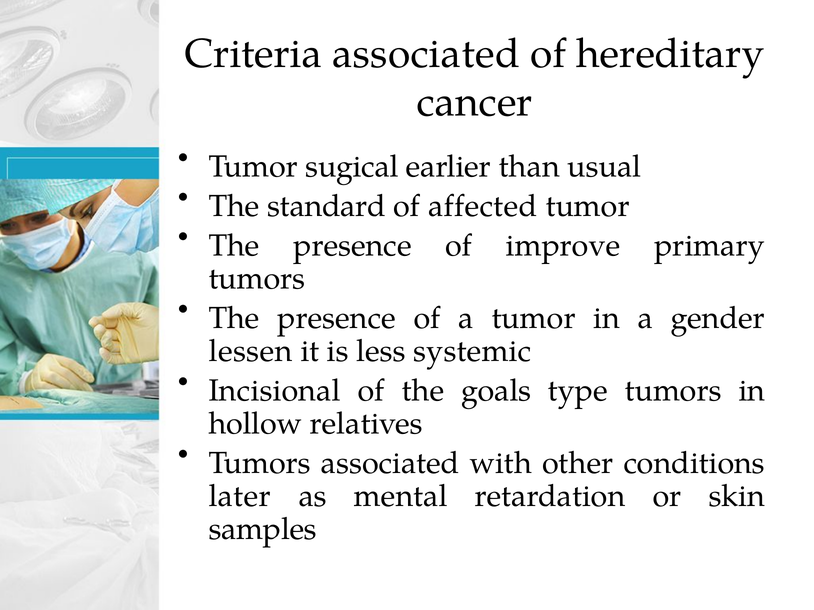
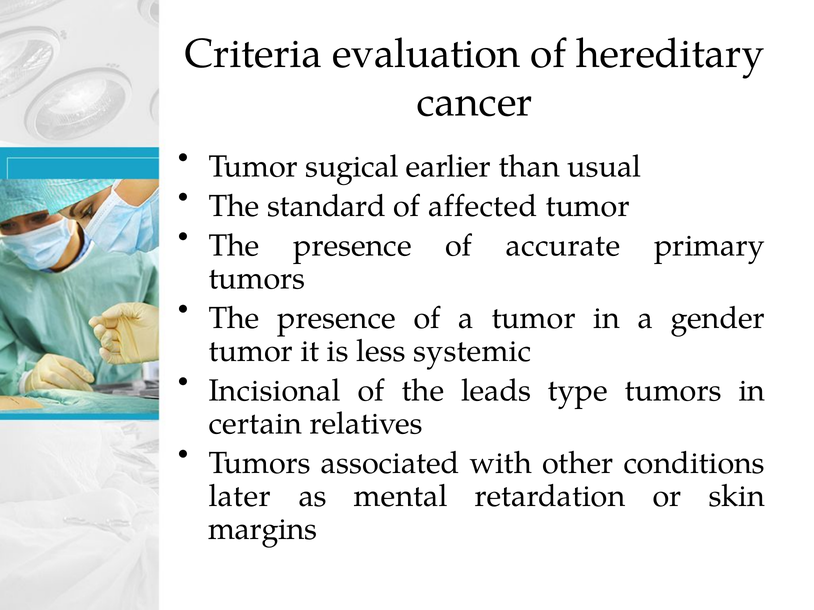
Criteria associated: associated -> evaluation (426, 54)
improve: improve -> accurate (563, 246)
lessen: lessen -> tumor (251, 352)
goals: goals -> leads (496, 391)
hollow: hollow -> certain (255, 424)
samples: samples -> margins (263, 530)
